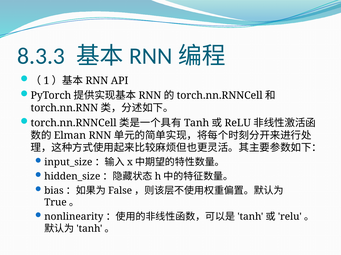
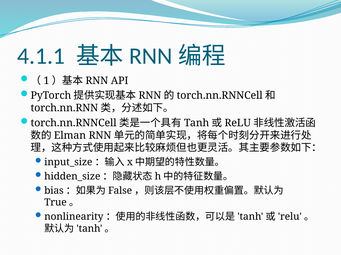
8.3.3: 8.3.3 -> 4.1.1 (41, 56)
